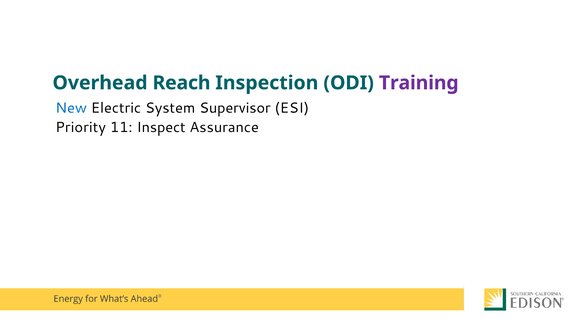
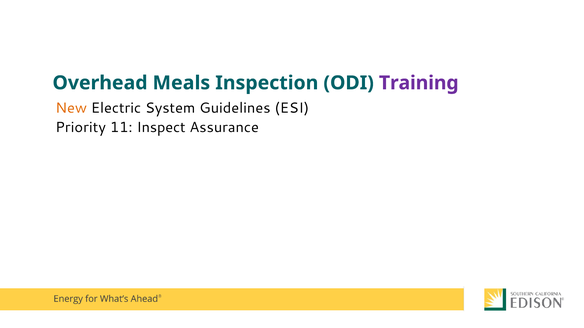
Reach: Reach -> Meals (181, 83)
New colour: blue -> orange (71, 108)
Supervisor: Supervisor -> Guidelines (235, 108)
